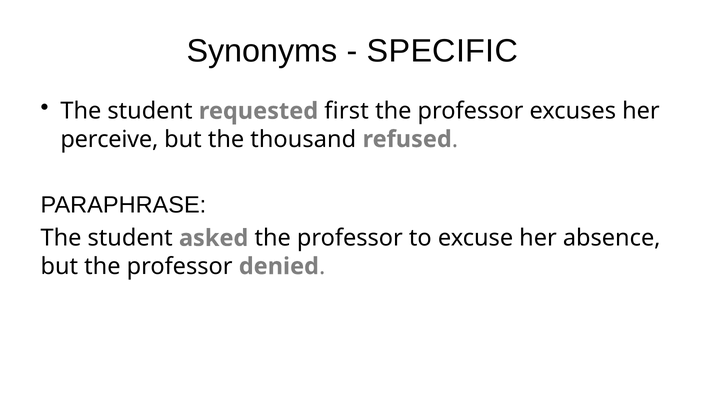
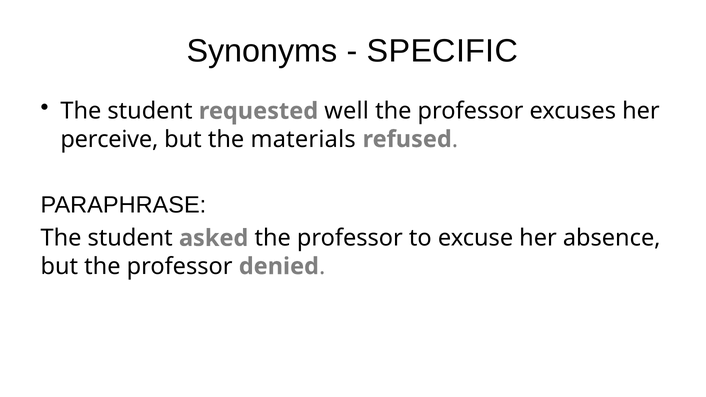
first: first -> well (347, 111)
thousand: thousand -> materials (303, 139)
